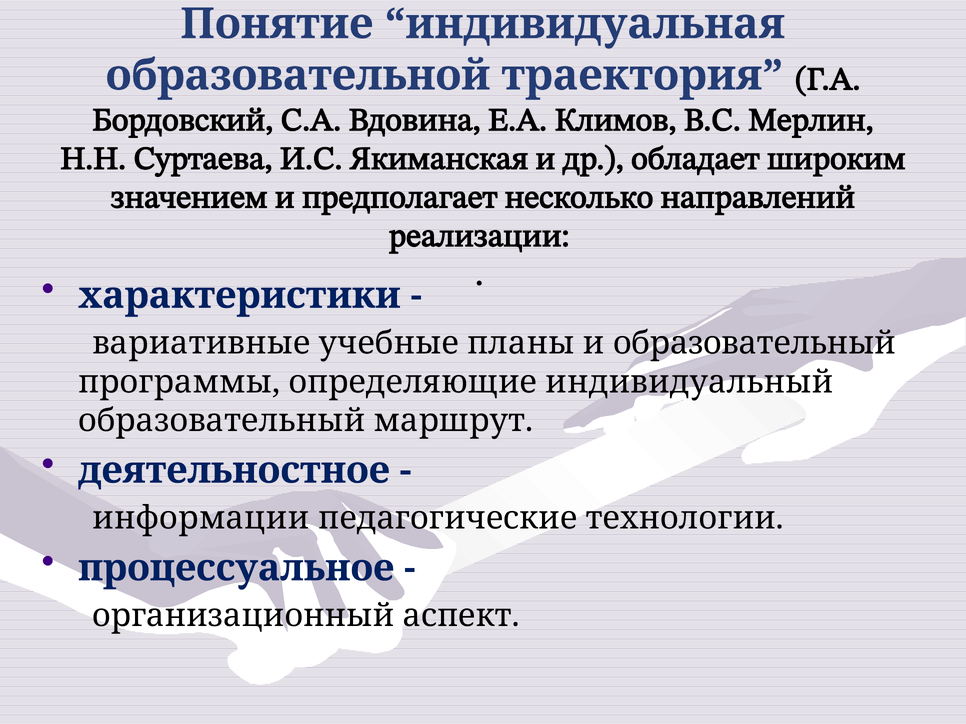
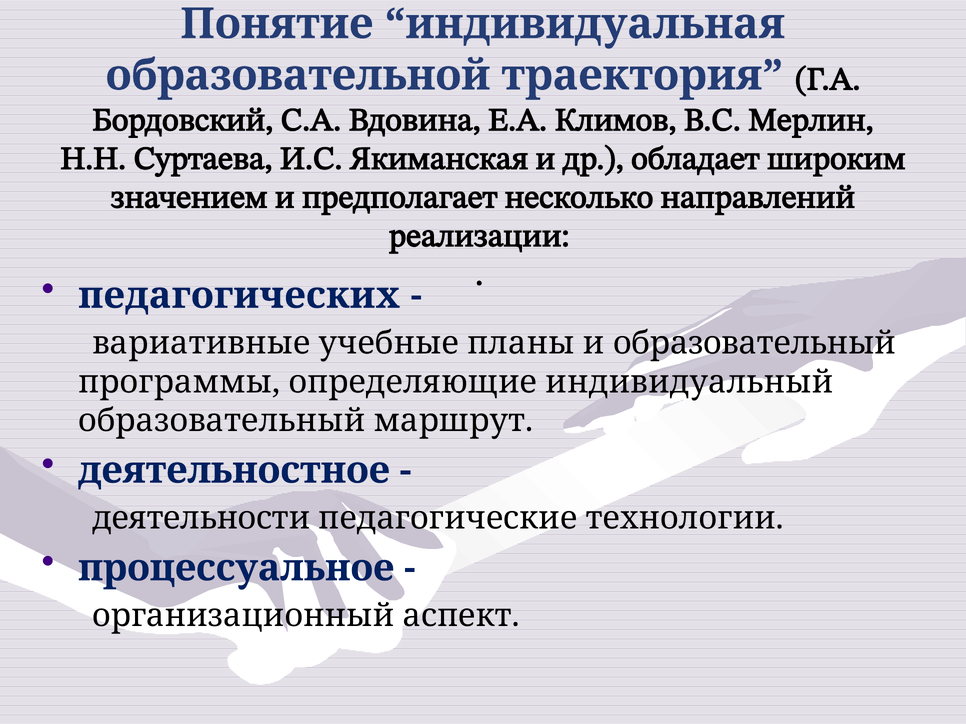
характеристики: характеристики -> педагогических (239, 296)
информации: информации -> деятельности (201, 519)
